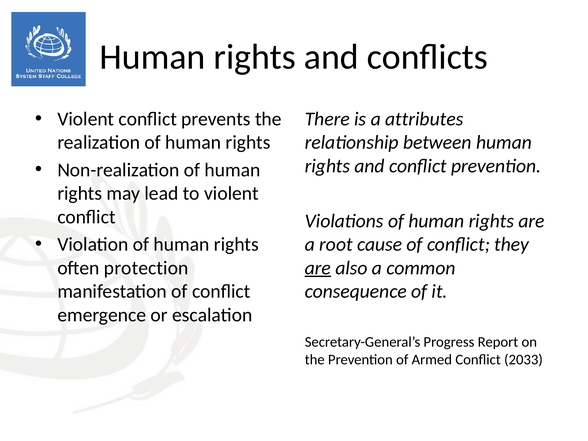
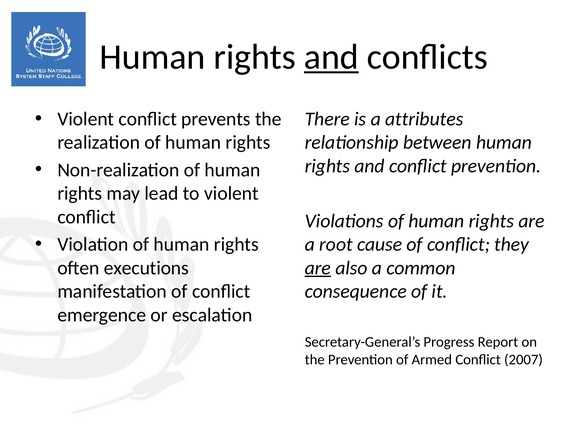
and underline: none -> present (331, 57)
protection: protection -> executions (146, 268)
2033: 2033 -> 2007 (523, 360)
